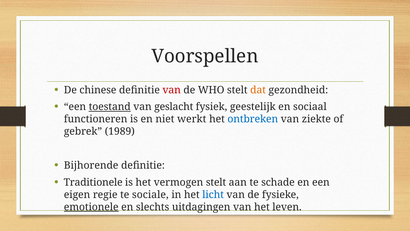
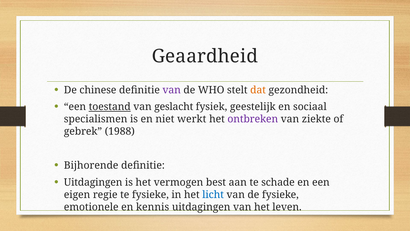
Voorspellen: Voorspellen -> Geaardheid (205, 56)
van colour: red -> purple (172, 90)
functioneren: functioneren -> specialismen (96, 119)
ontbreken colour: blue -> purple (253, 119)
1989: 1989 -> 1988 (120, 131)
Traditionele: Traditionele -> Uitdagingen (93, 182)
vermogen stelt: stelt -> best (216, 182)
te sociale: sociale -> fysieke (150, 194)
emotionele underline: present -> none (91, 207)
slechts: slechts -> kennis (153, 207)
